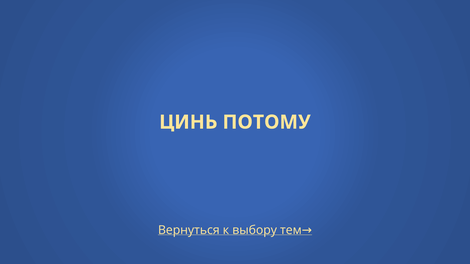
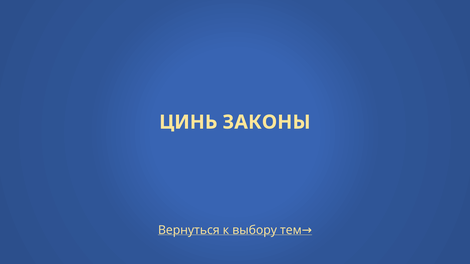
ПОТОМУ: ПОТОМУ -> ЗАКОНЫ (267, 122)
